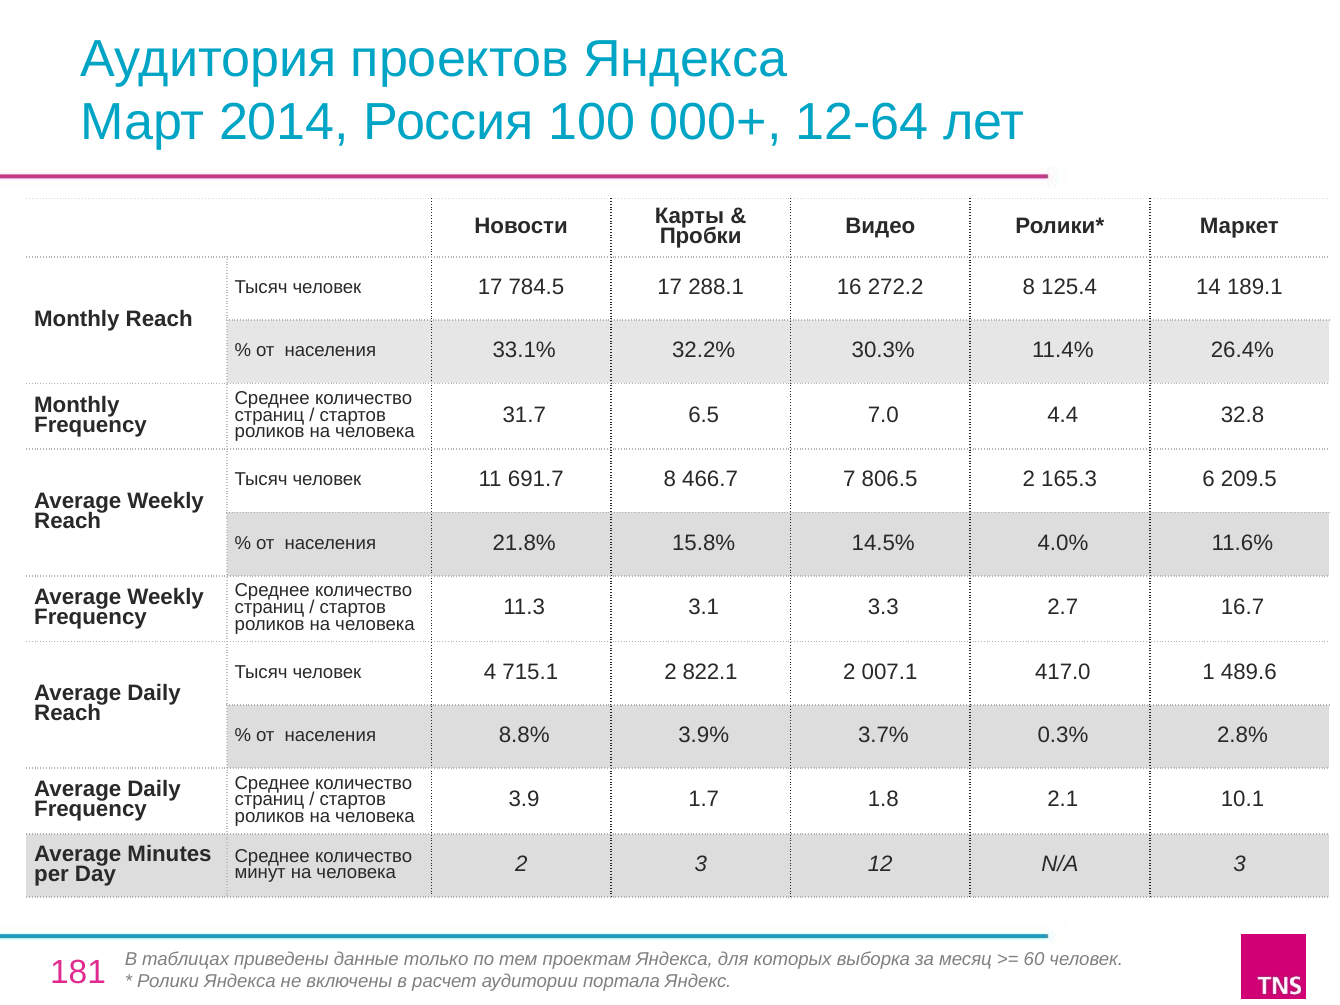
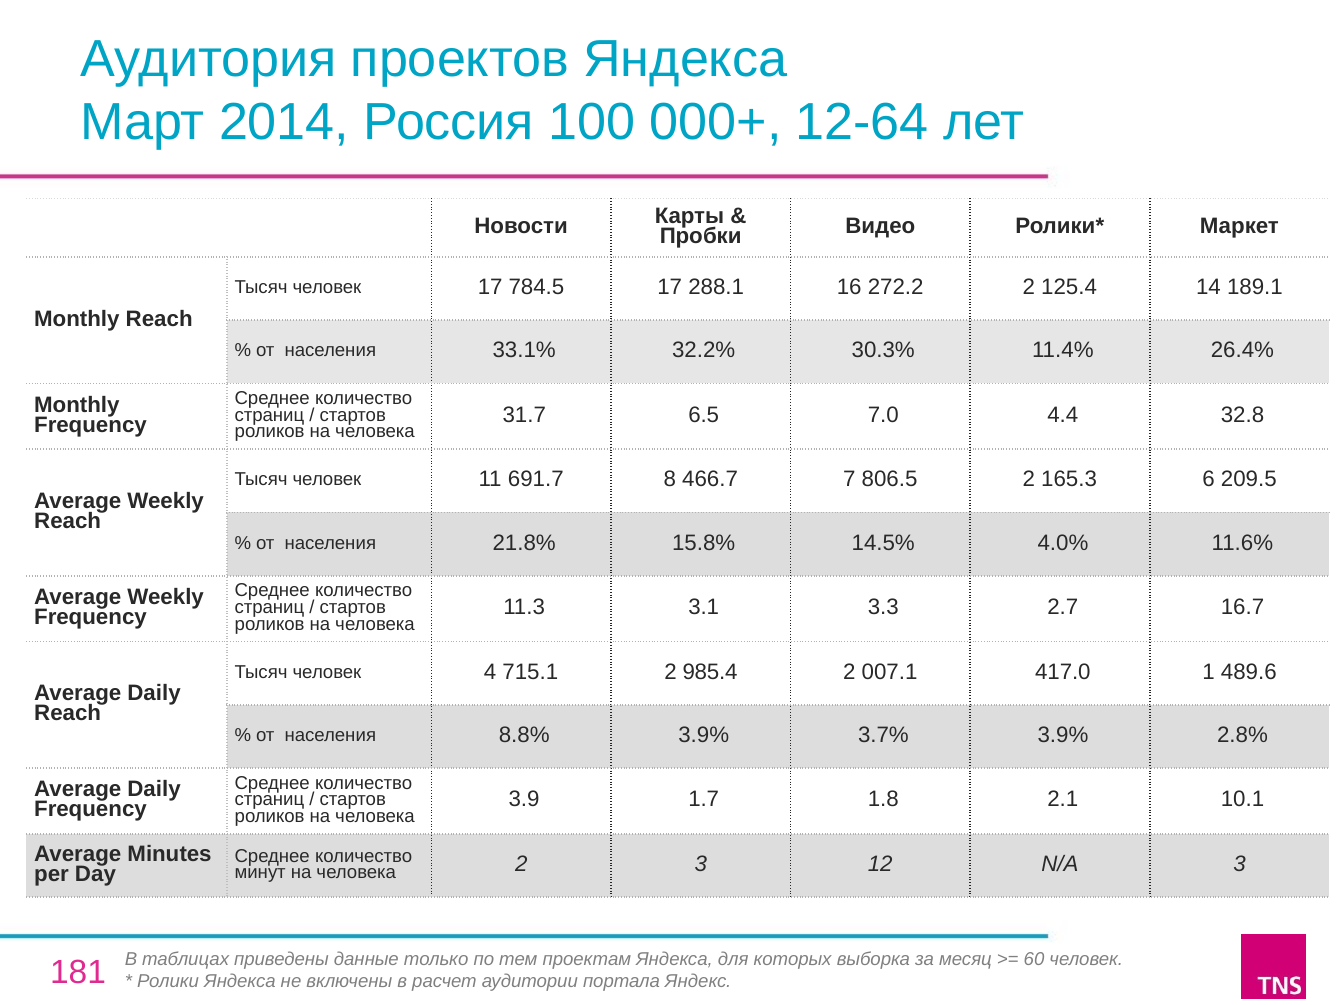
272.2 8: 8 -> 2 (1029, 287)
822.1: 822.1 -> 985.4 (710, 672)
3.7% 0.3%: 0.3% -> 3.9% (1063, 735)
